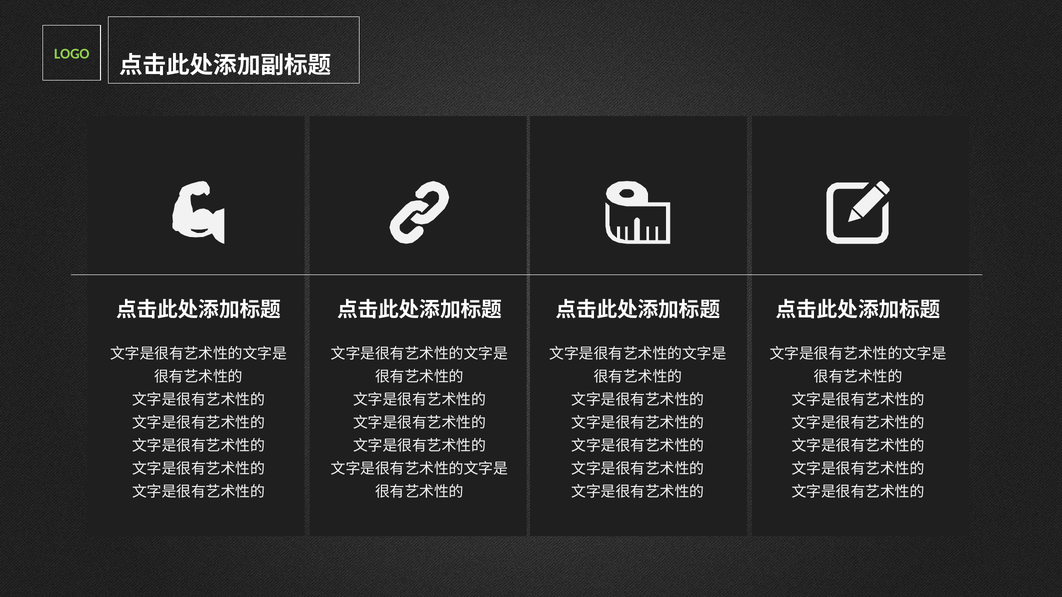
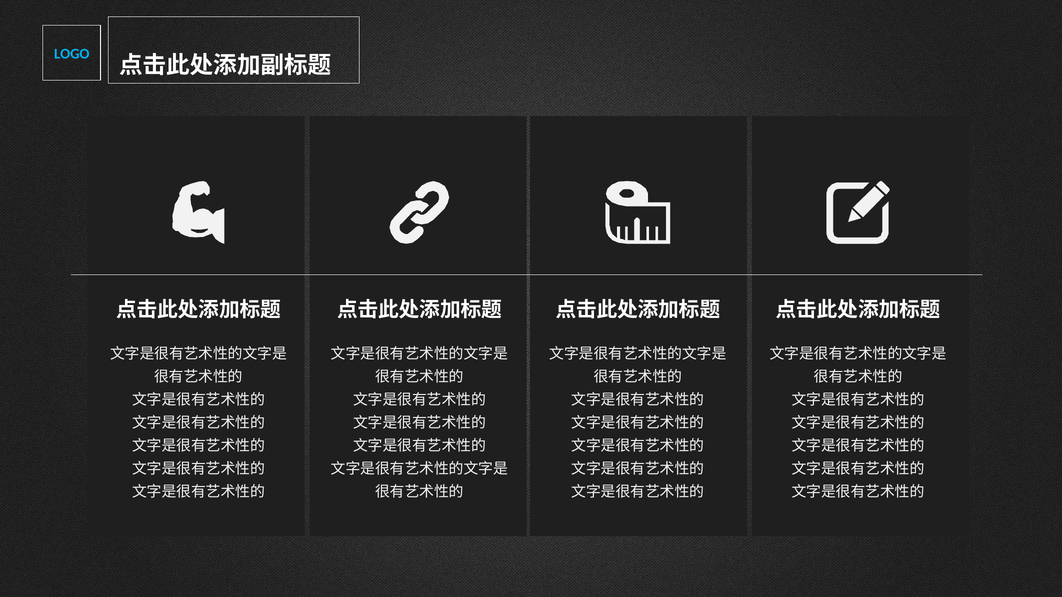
LOGO colour: light green -> light blue (72, 54)
